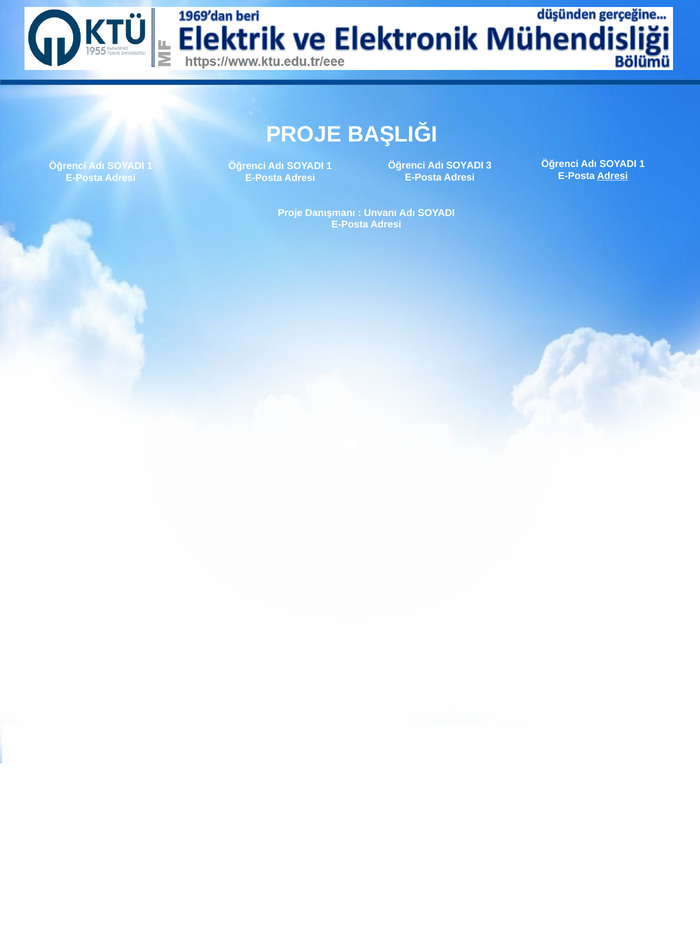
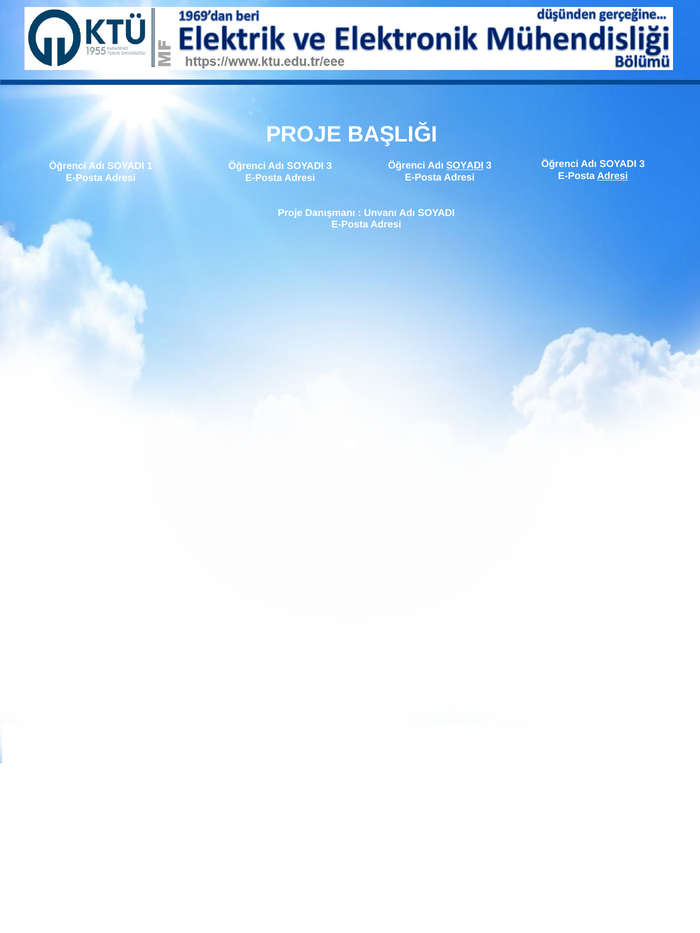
1: 1 -> 3 (642, 164)
SOYADI underline: none -> present (465, 166)
1: 1 -> 3 (329, 166)
